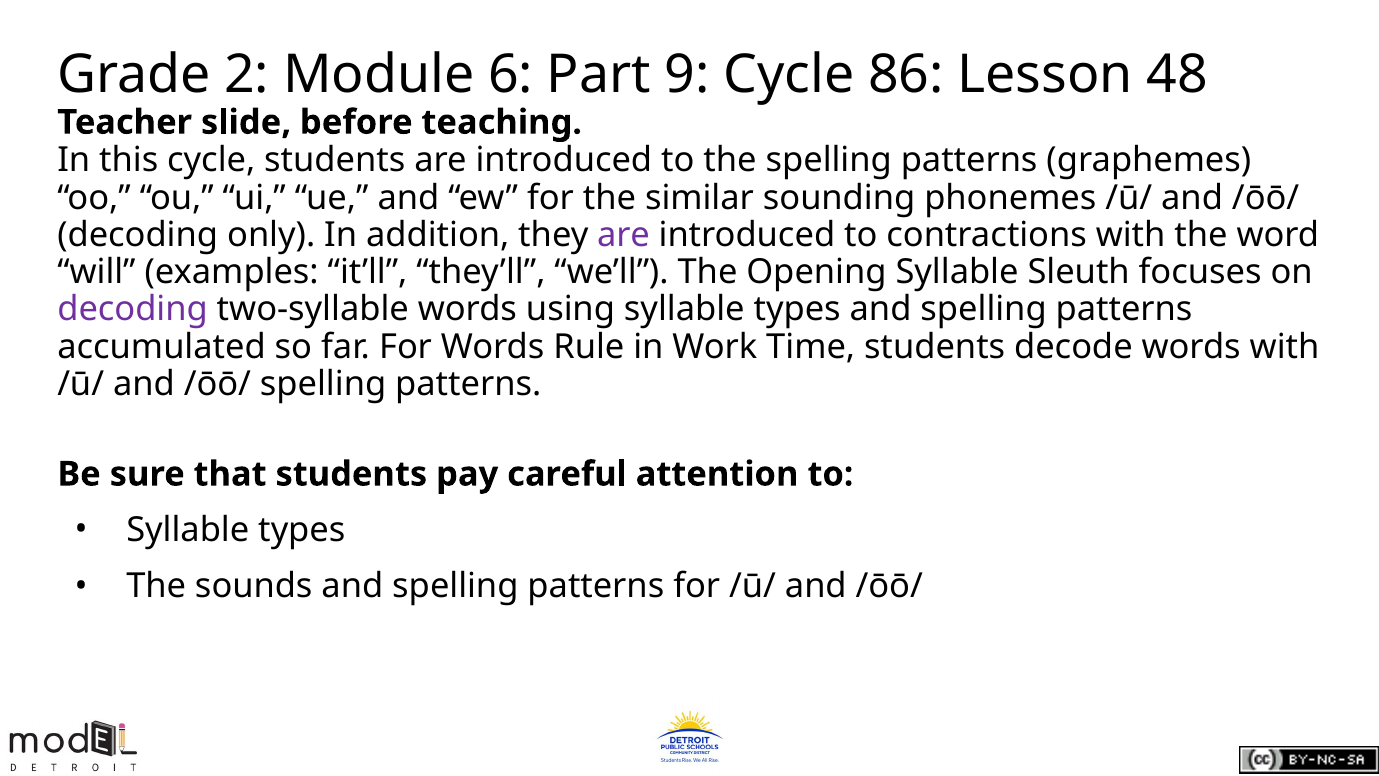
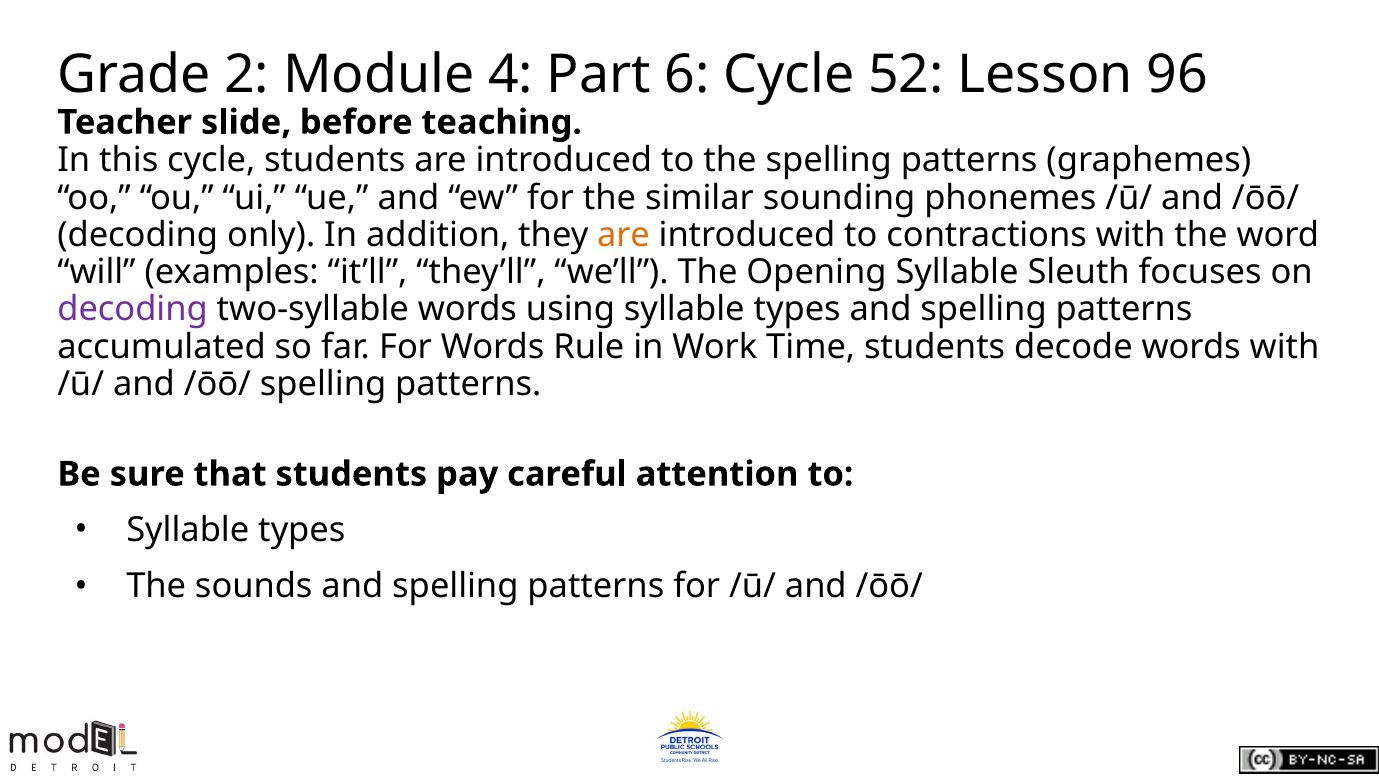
6: 6 -> 4 (511, 75)
9: 9 -> 6 (687, 75)
86: 86 -> 52 (906, 75)
48: 48 -> 96 (1177, 75)
are colour: purple -> orange (624, 235)
